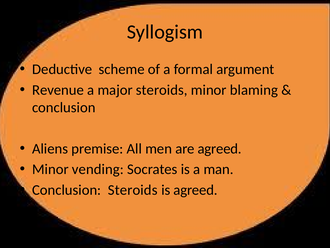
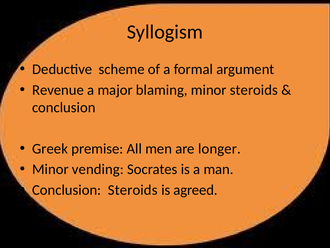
major steroids: steroids -> blaming (162, 90)
minor blaming: blaming -> steroids (254, 90)
Aliens: Aliens -> Greek (50, 148)
are agreed: agreed -> longer (219, 148)
